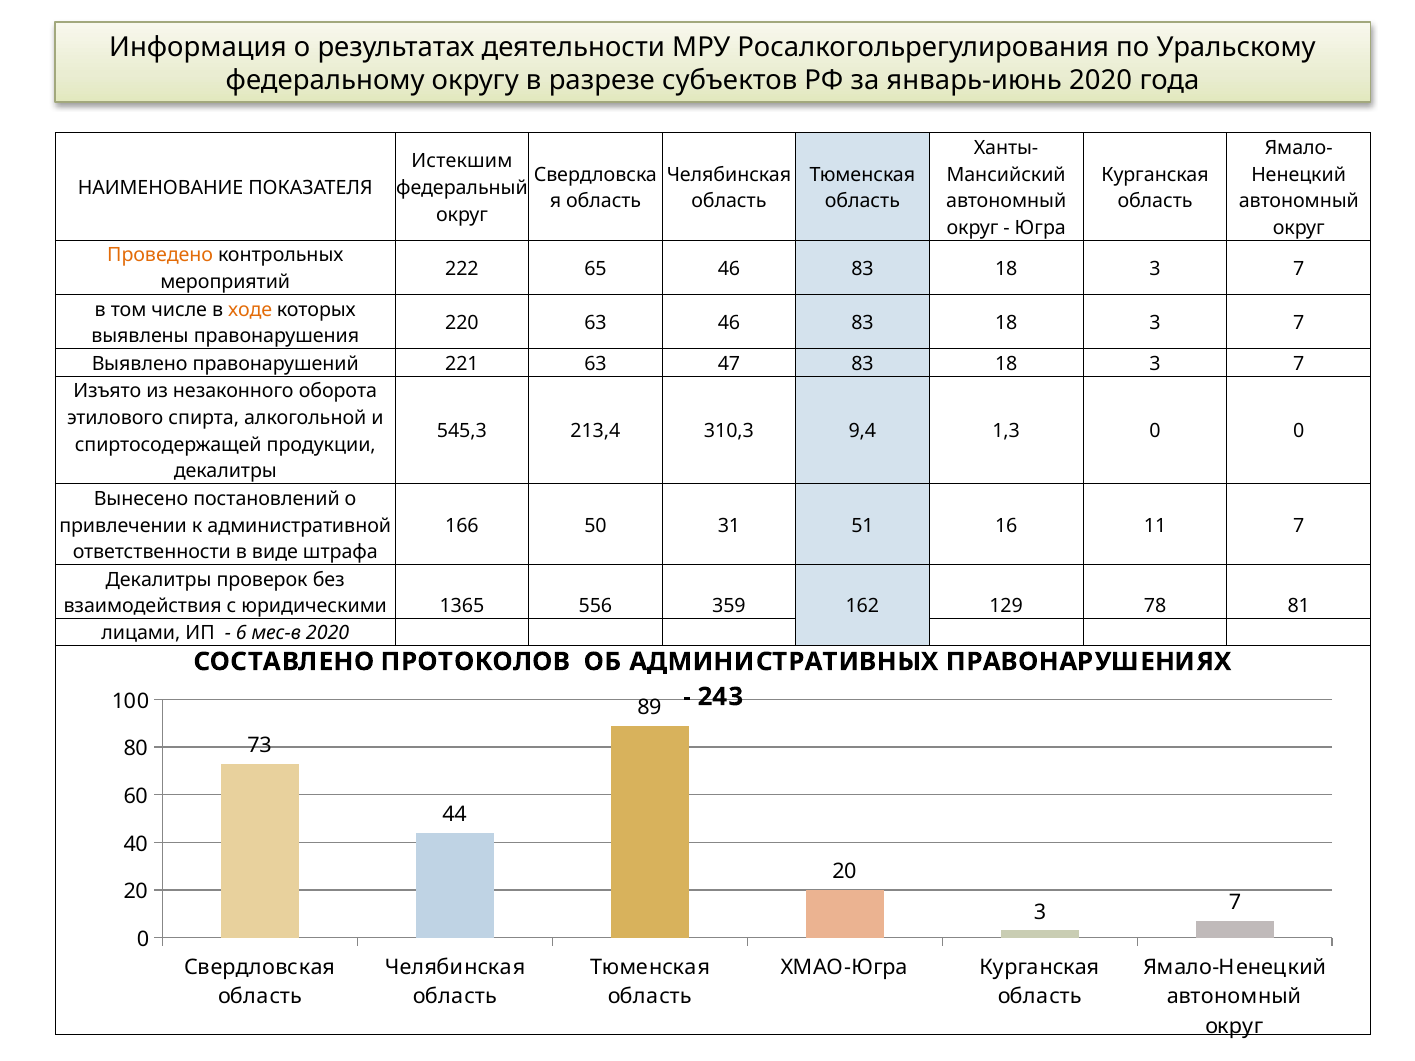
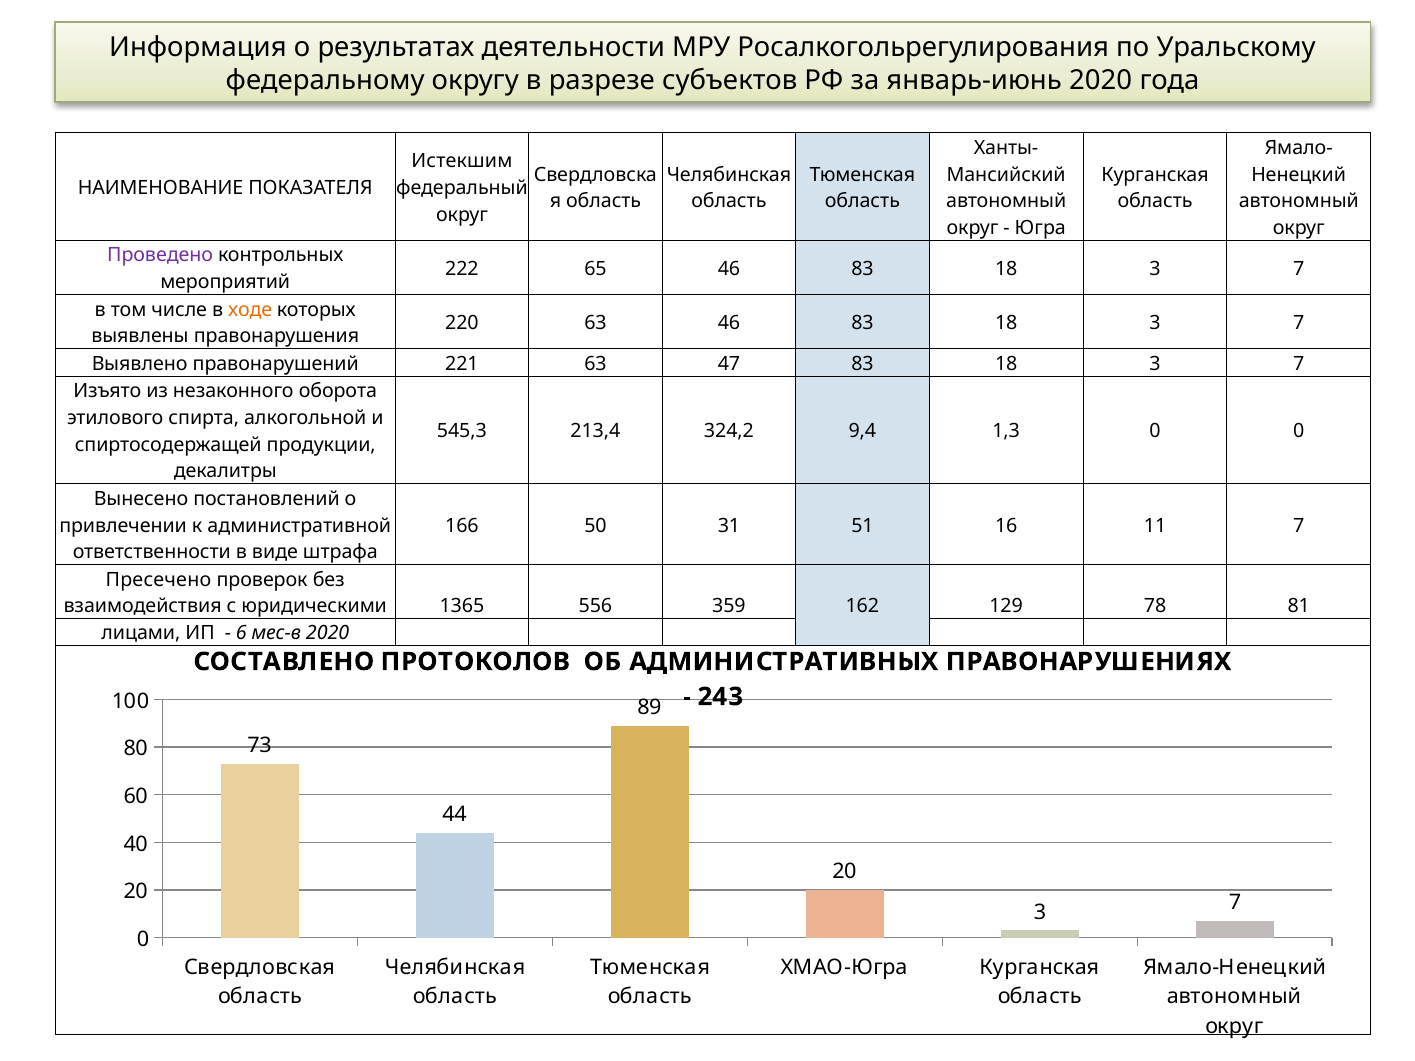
Проведено colour: orange -> purple (160, 256)
310,3: 310,3 -> 324,2 (729, 431)
Декалитры: Декалитры -> Пресечено (158, 580)
